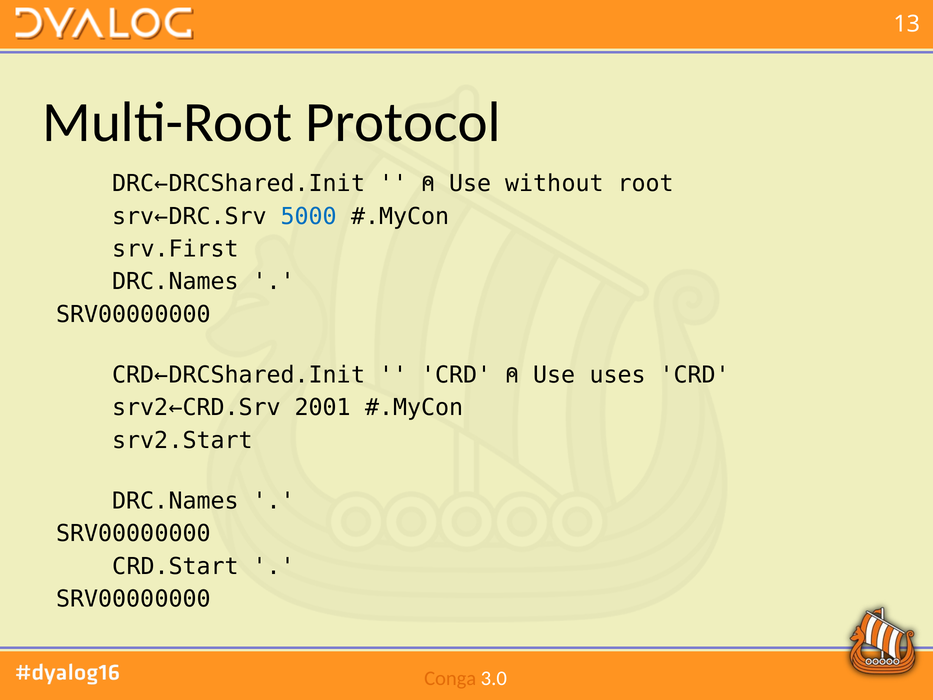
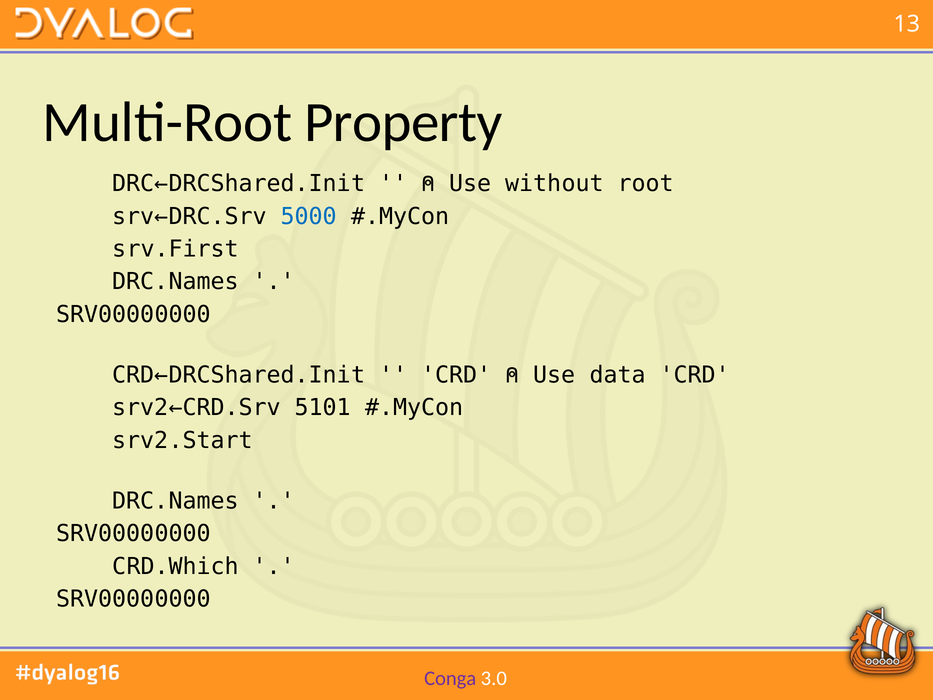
Protocol: Protocol -> Property (403, 122)
uses: uses -> data (618, 375)
2001: 2001 -> 5101 (323, 407)
CRD.Start: CRD.Start -> CRD.Which (176, 566)
Conga colour: orange -> purple (450, 678)
